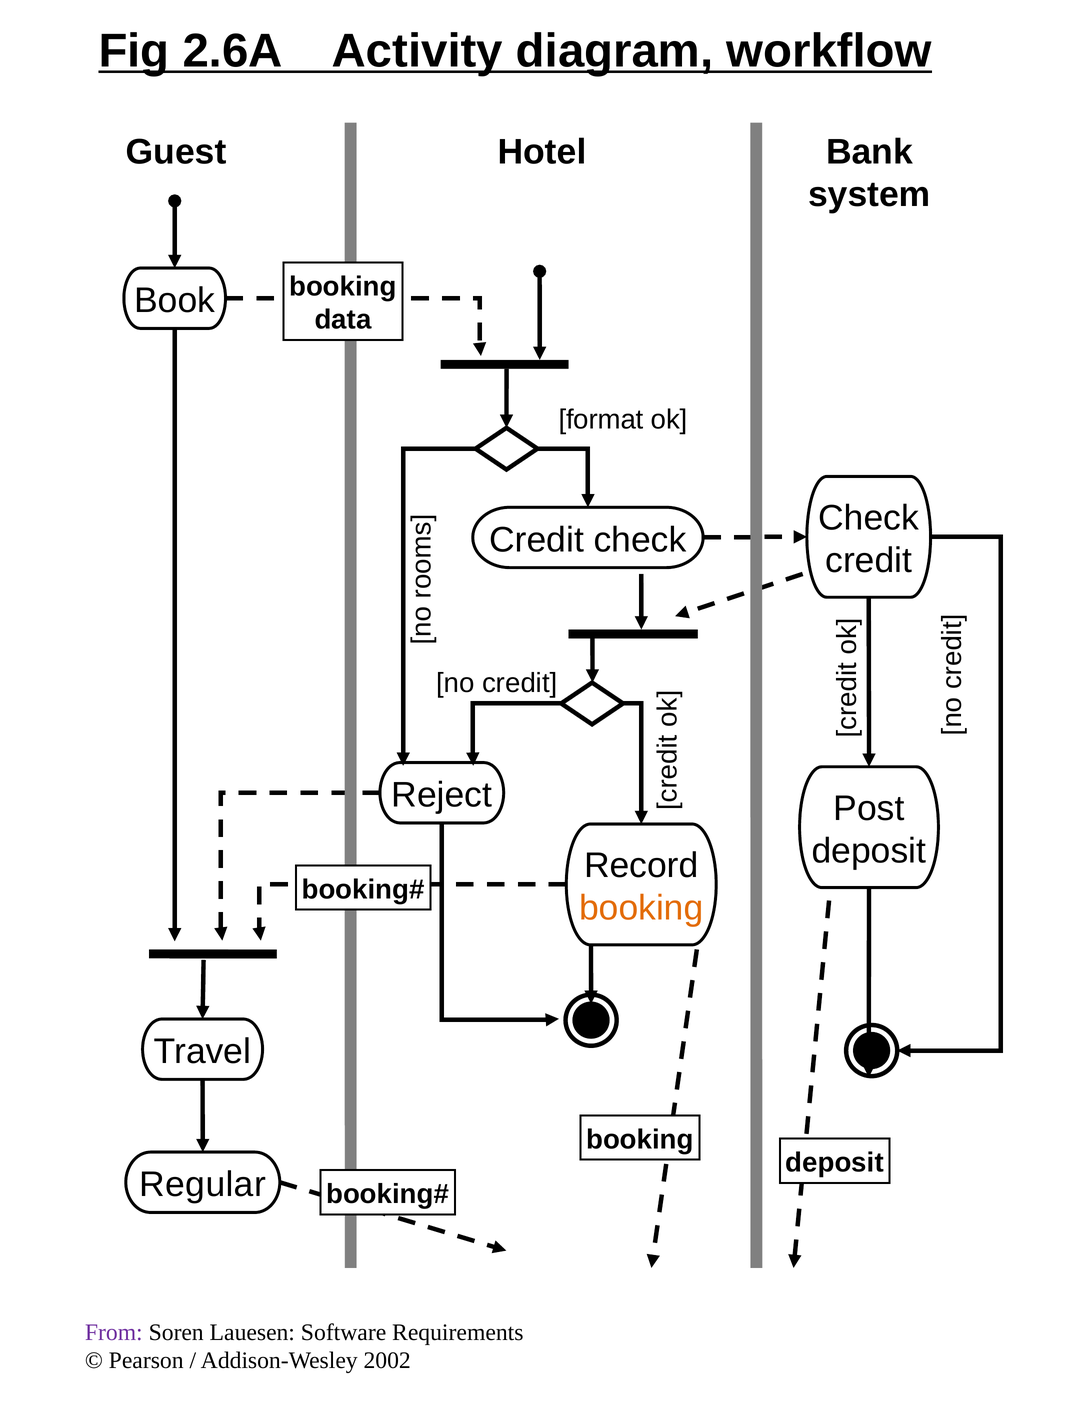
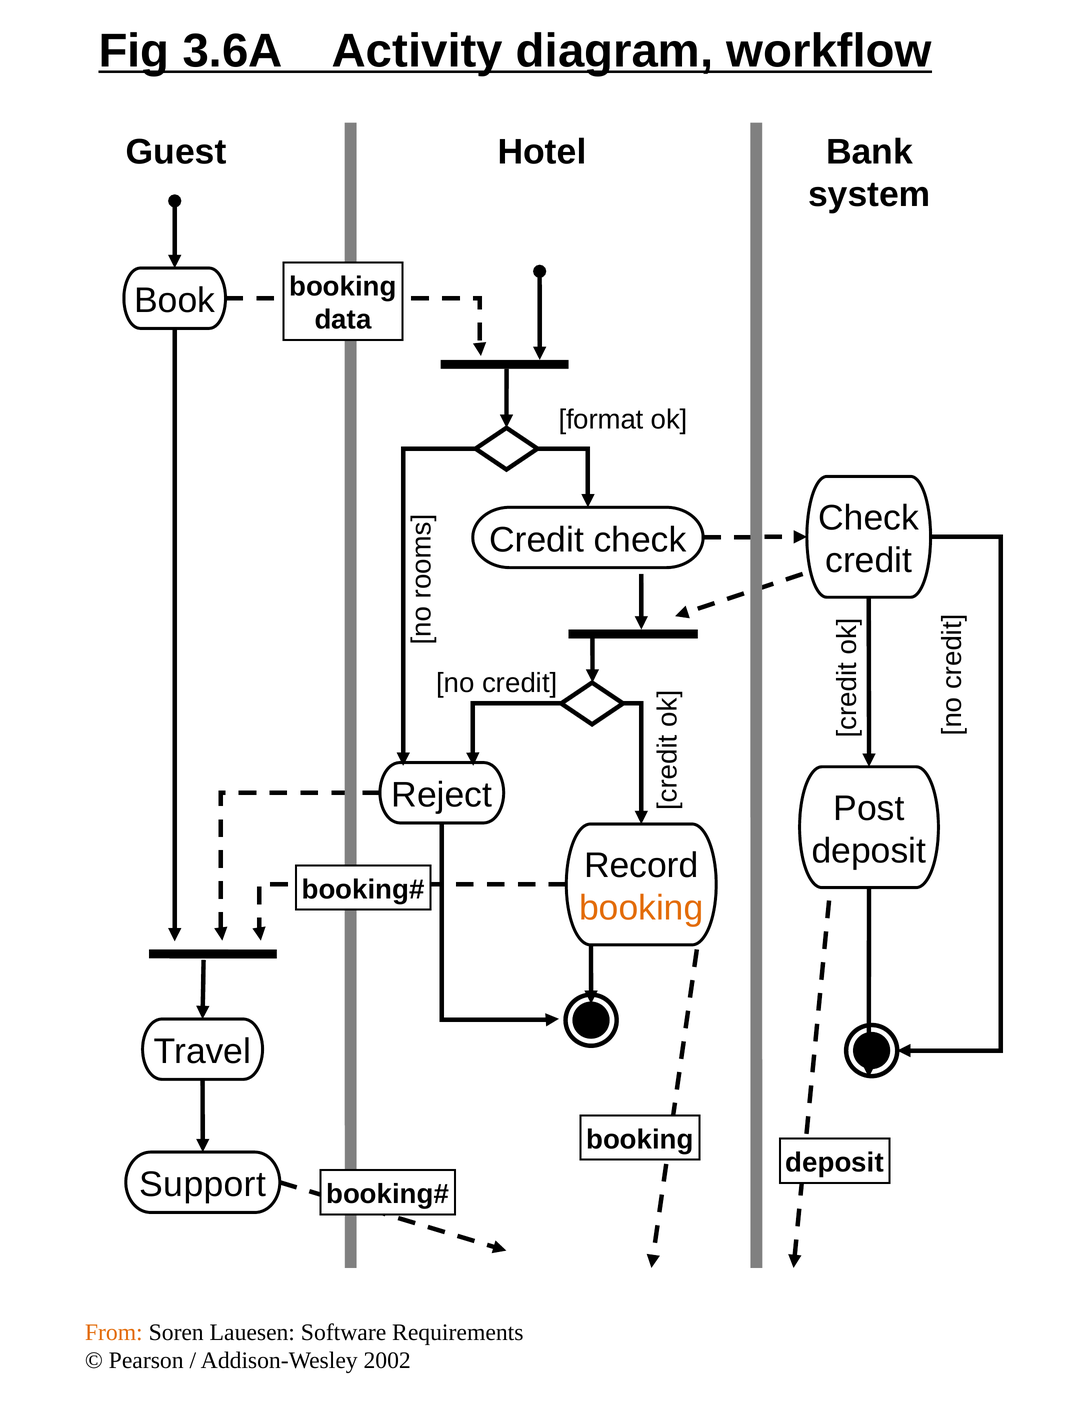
2.6A: 2.6A -> 3.6A (233, 51)
Regular: Regular -> Support (203, 1184)
From colour: purple -> orange (114, 1332)
